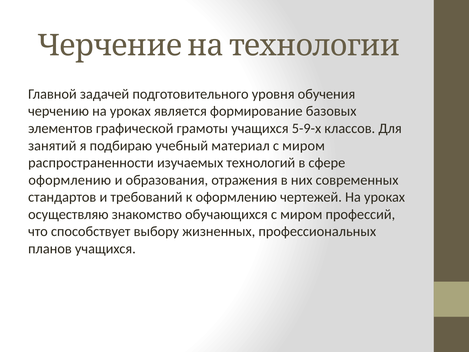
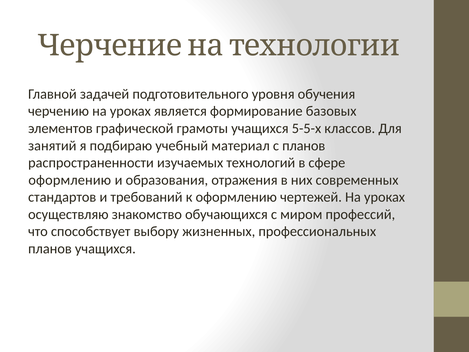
5-9-х: 5-9-х -> 5-5-х (307, 128)
материал с миром: миром -> планов (304, 146)
